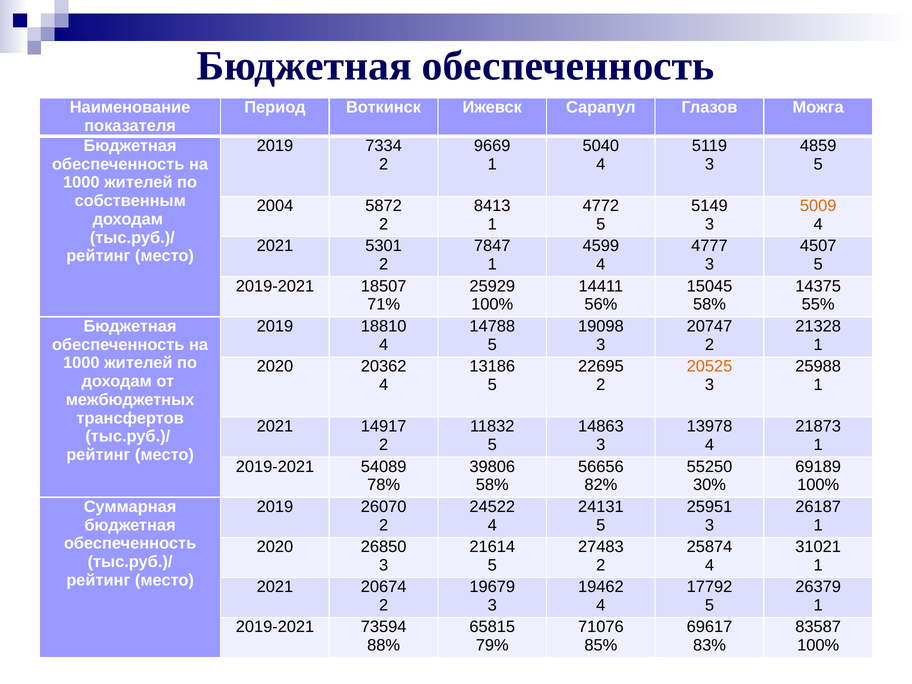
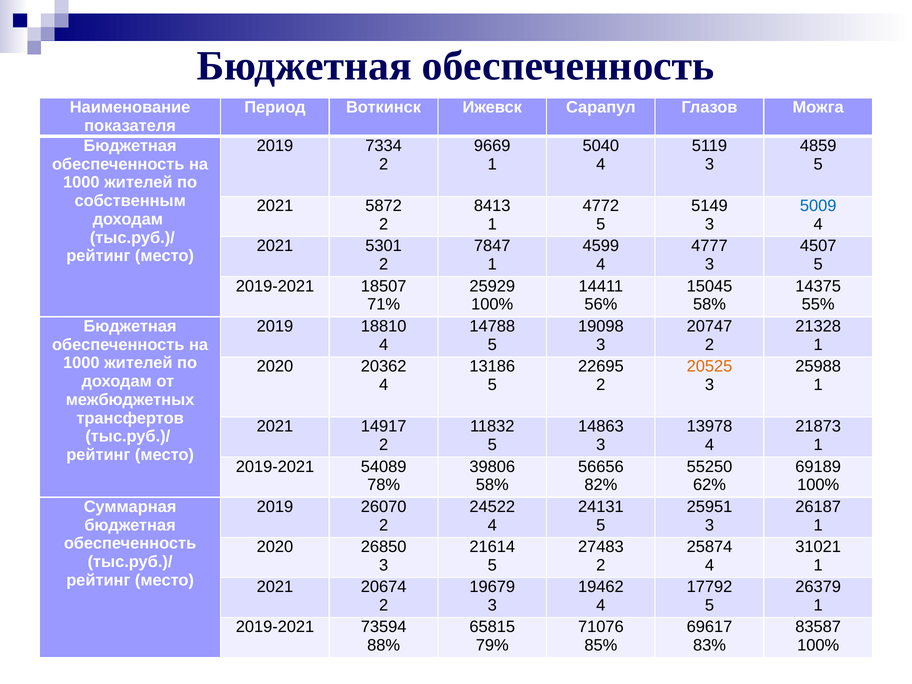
2004: 2004 -> 2021 (275, 206)
5009 colour: orange -> blue (818, 206)
30%: 30% -> 62% (710, 485)
